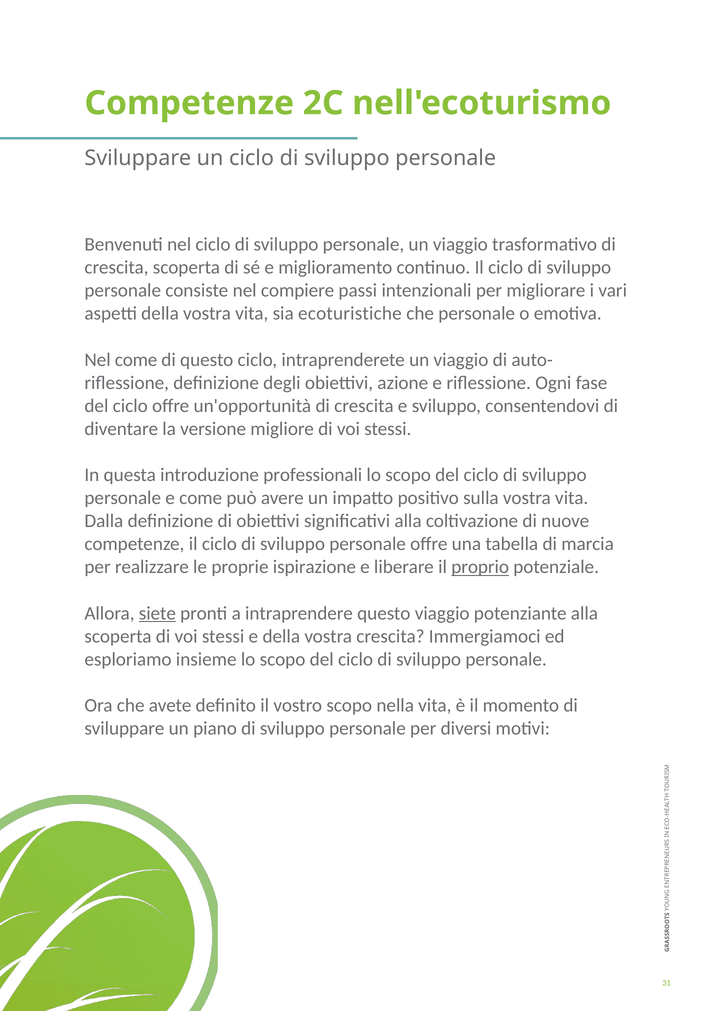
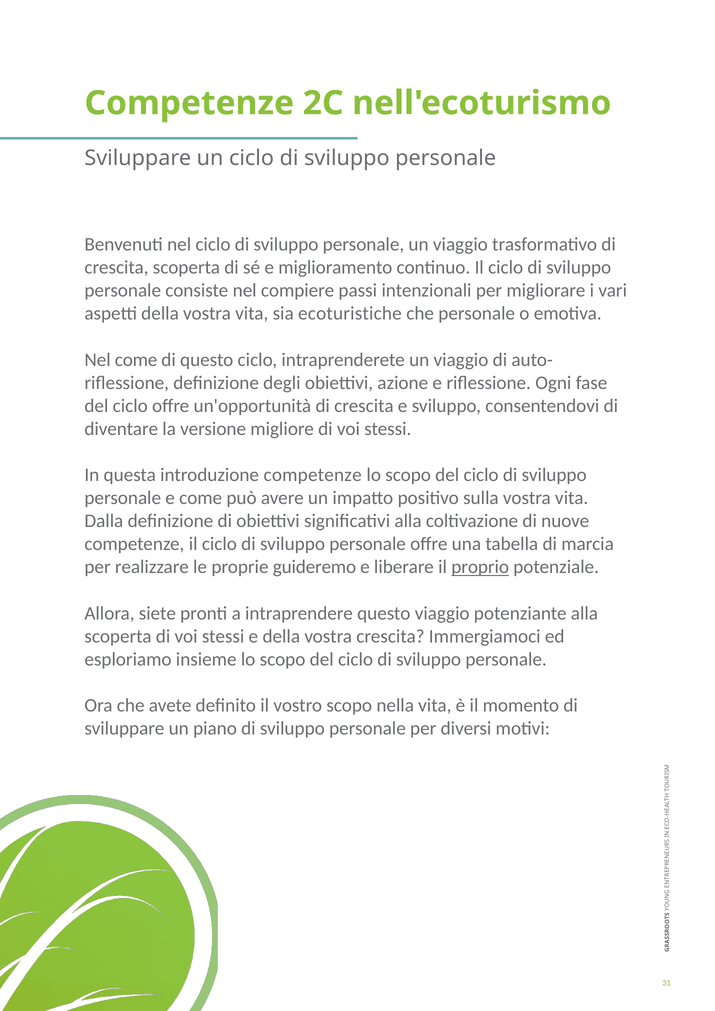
introduzione professionali: professionali -> competenze (313, 475)
ispirazione: ispirazione -> guideremo (314, 567)
siete underline: present -> none (157, 613)
